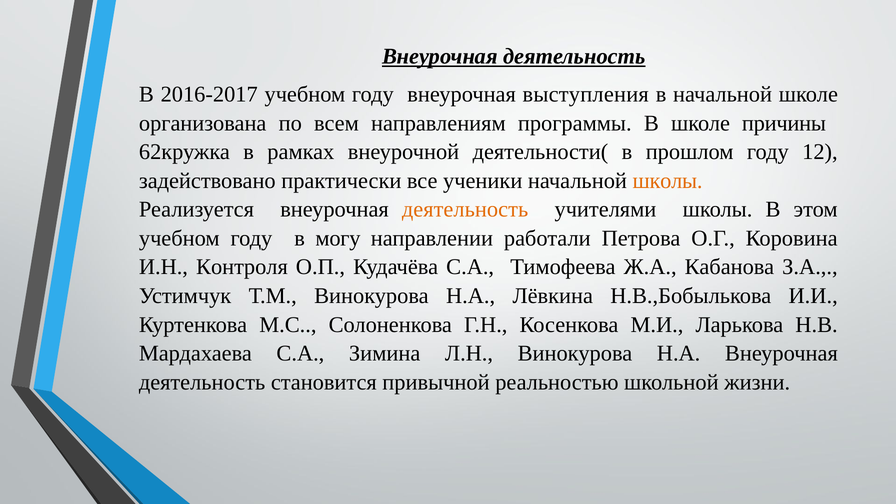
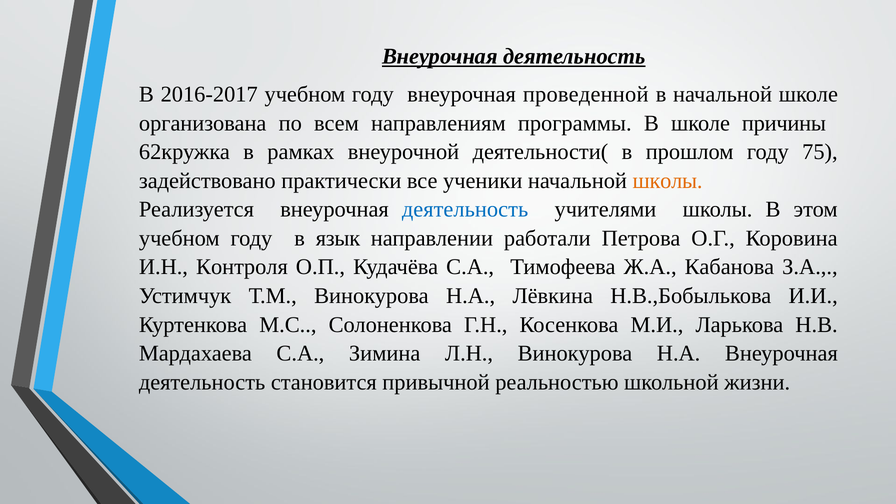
выступления: выступления -> проведенной (586, 95)
12: 12 -> 75 (820, 152)
деятельность colour: orange -> blue (465, 210)
могу: могу -> язык (338, 238)
